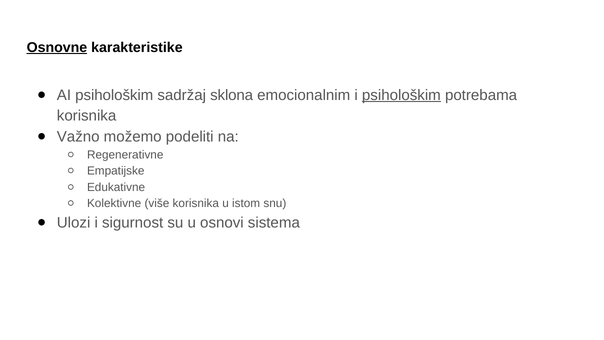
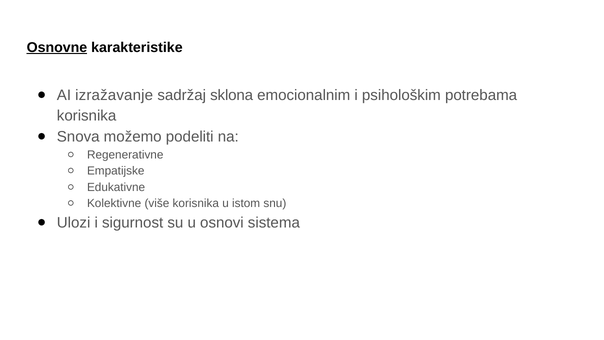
AI psihološkim: psihološkim -> izražavanje (114, 95)
psihološkim underline: present -> none (401, 95)
Važno: Važno -> Snova (78, 137)
